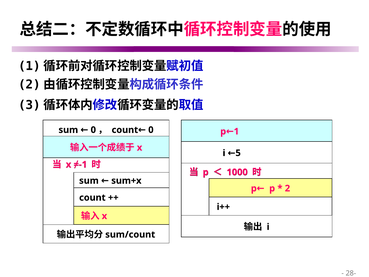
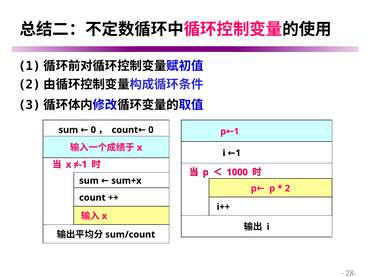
i 5: 5 -> 1 (238, 153)
